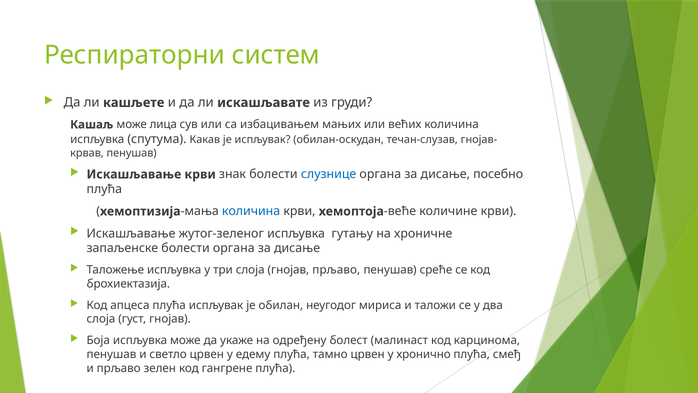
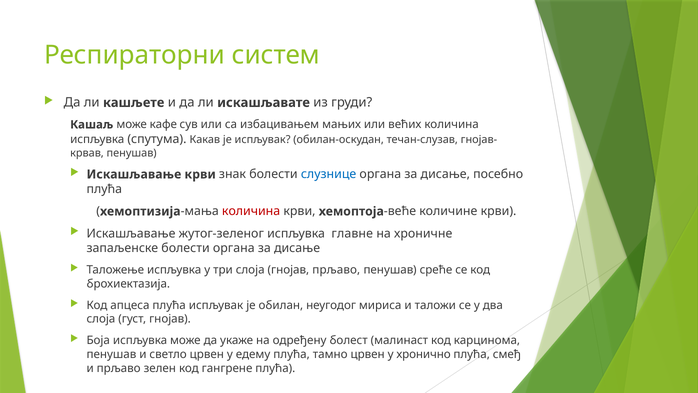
лица: лица -> кафе (163, 124)
количина colour: blue -> red (251, 211)
гутању: гутању -> главне (352, 233)
